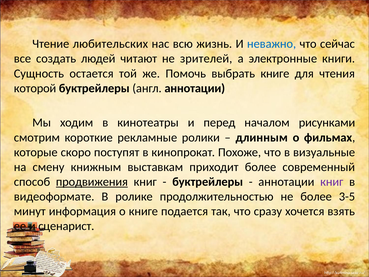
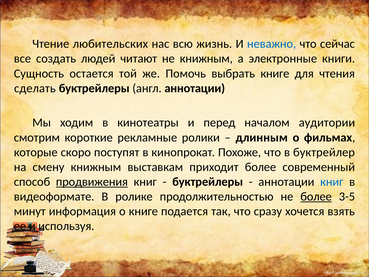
не зрителей: зрителей -> книжным (206, 59)
которой: которой -> сделать (35, 88)
рисунками: рисунками -> аудитории (327, 123)
визуальные: визуальные -> буктрейлер (324, 152)
книг colour: purple -> blue (332, 182)
более underline: none -> present (316, 196)
сценарист: сценарист -> используя (66, 226)
